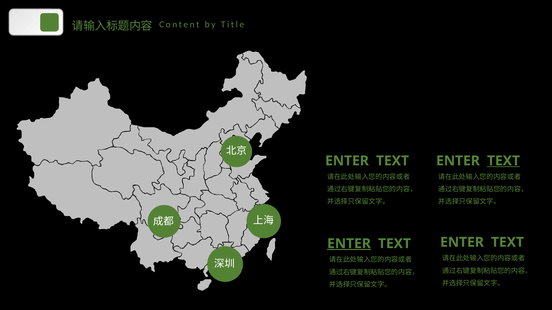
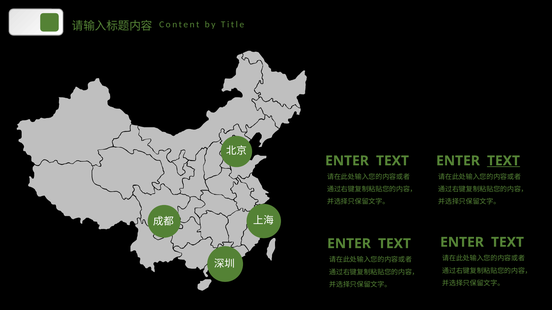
ENTER underline: present -> none (349, 244)
